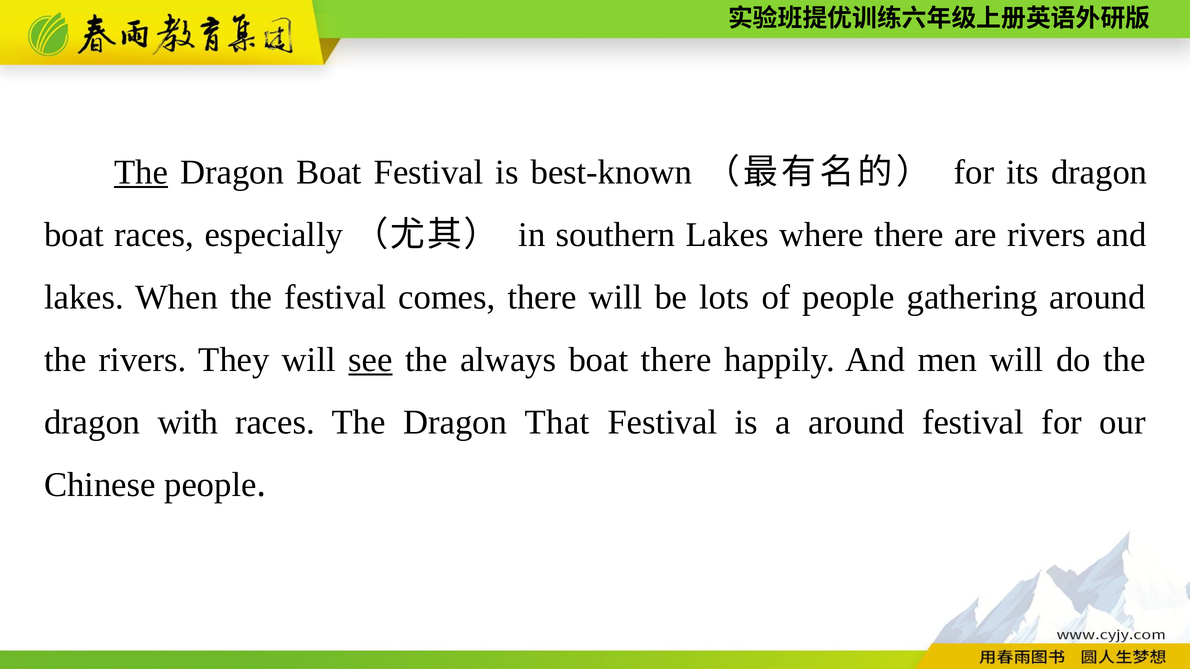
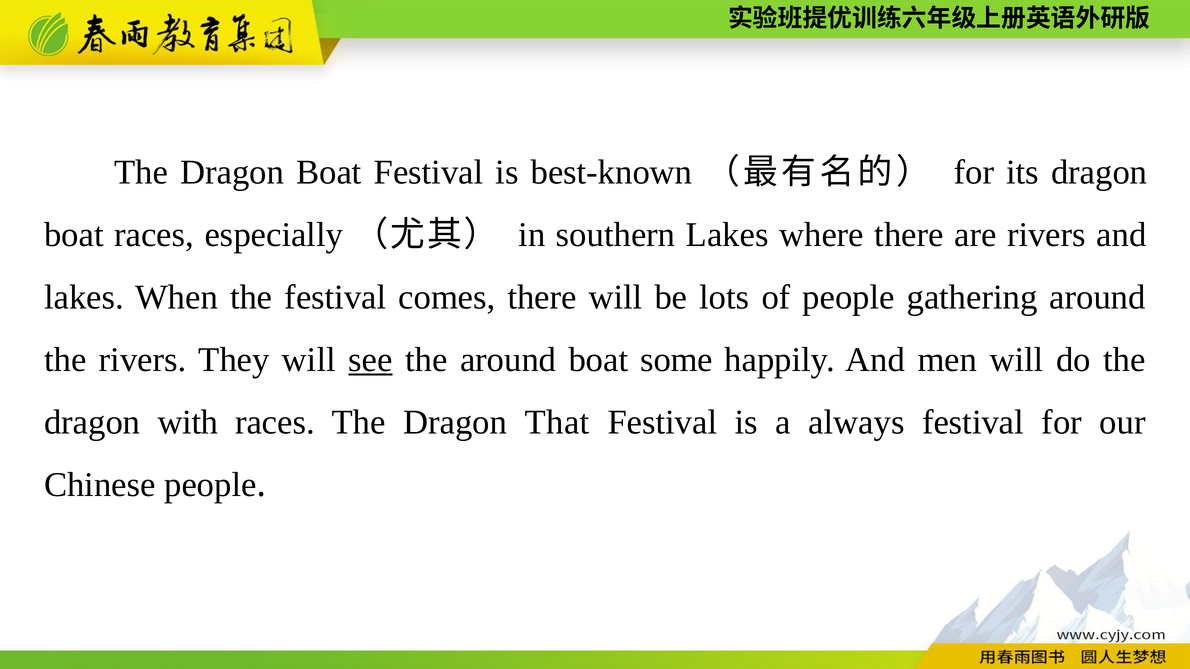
The underline: present -> none (141, 172)
the always: always -> around (508, 360)
boat there: there -> some (677, 360)
a around: around -> always (857, 422)
